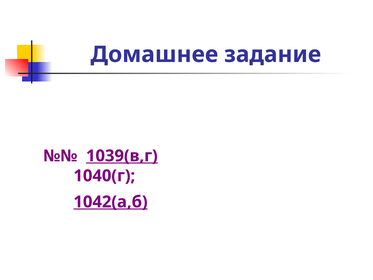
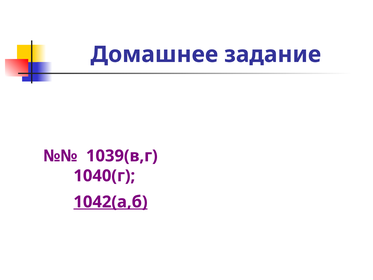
1039(в,г underline: present -> none (122, 156)
